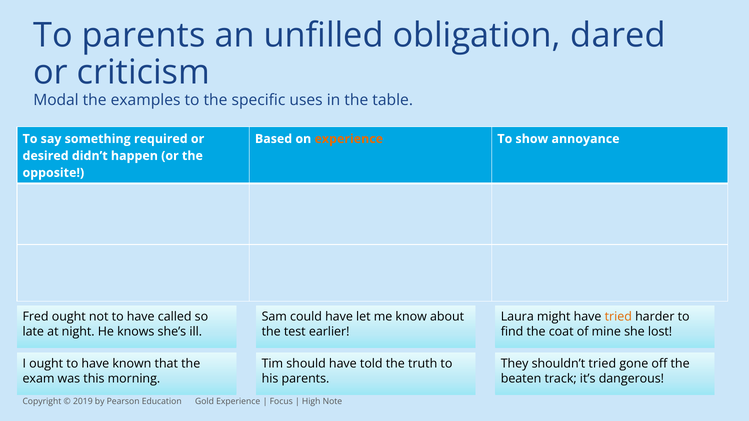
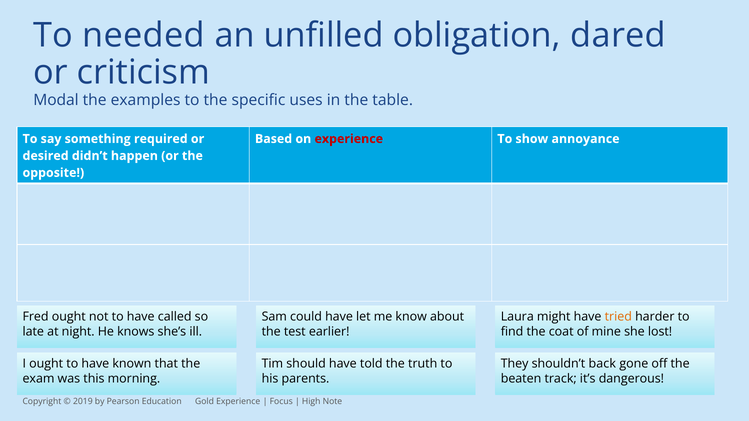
To parents: parents -> needed (144, 35)
experience colour: orange -> red (349, 139)
shouldn’t tried: tried -> back (602, 364)
